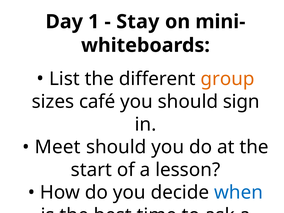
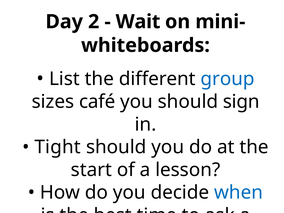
1: 1 -> 2 (94, 22)
Stay: Stay -> Wait (138, 22)
group colour: orange -> blue (228, 79)
Meet: Meet -> Tight (58, 147)
